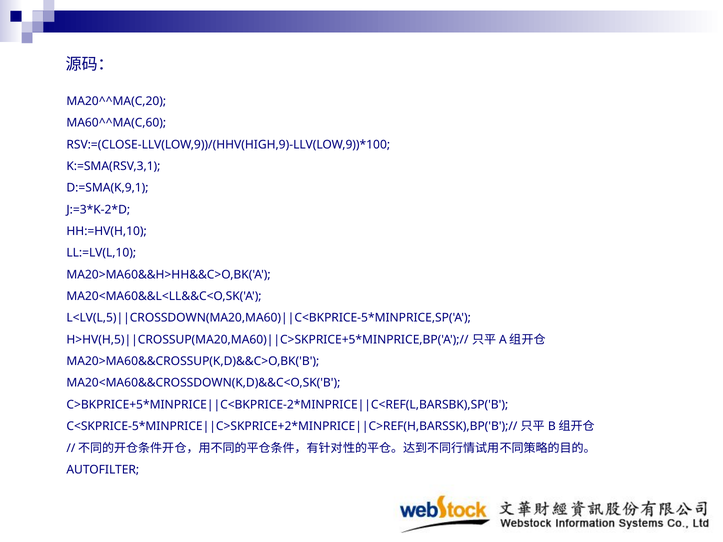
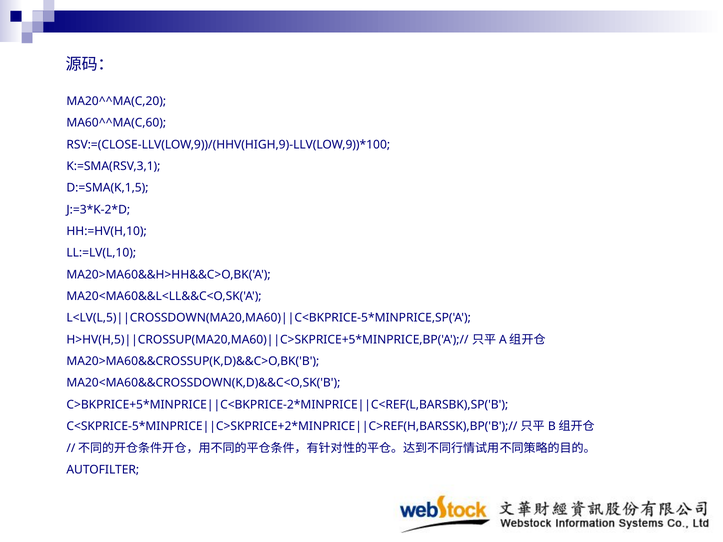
D:=SMA(K,9,1: D:=SMA(K,9,1 -> D:=SMA(K,1,5 (108, 188)
